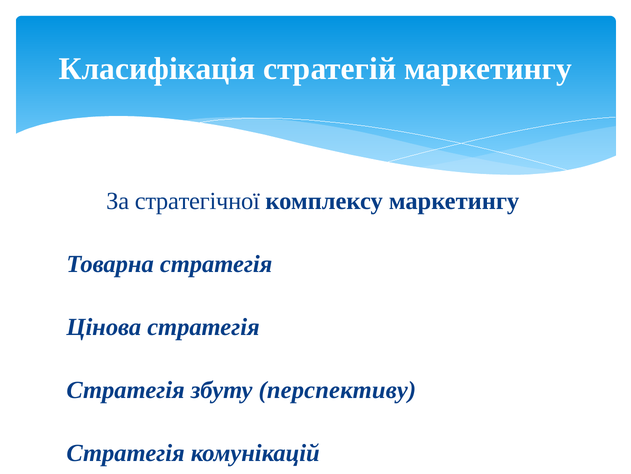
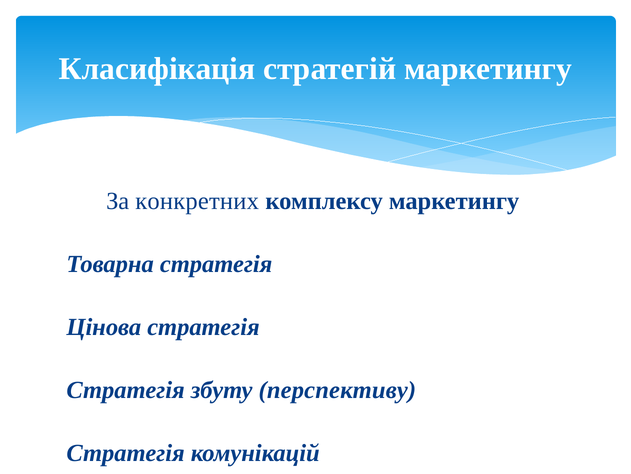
стратегічної: стратегічної -> конкретних (197, 201)
